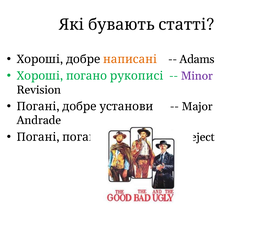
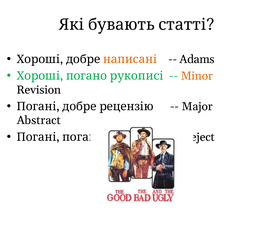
Minor colour: purple -> orange (197, 76)
установи: установи -> рецензію (126, 107)
Andrade: Andrade -> Abstract (39, 121)
